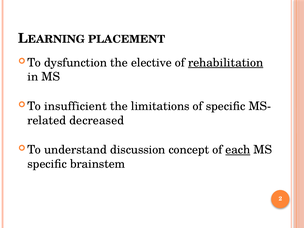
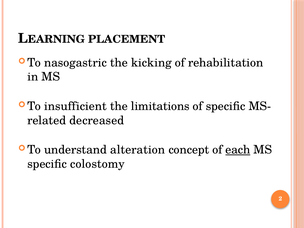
dysfunction: dysfunction -> nasogastric (75, 63)
elective: elective -> kicking (151, 63)
rehabilitation underline: present -> none (226, 63)
discussion: discussion -> alteration (138, 150)
brainstem: brainstem -> colostomy (98, 164)
